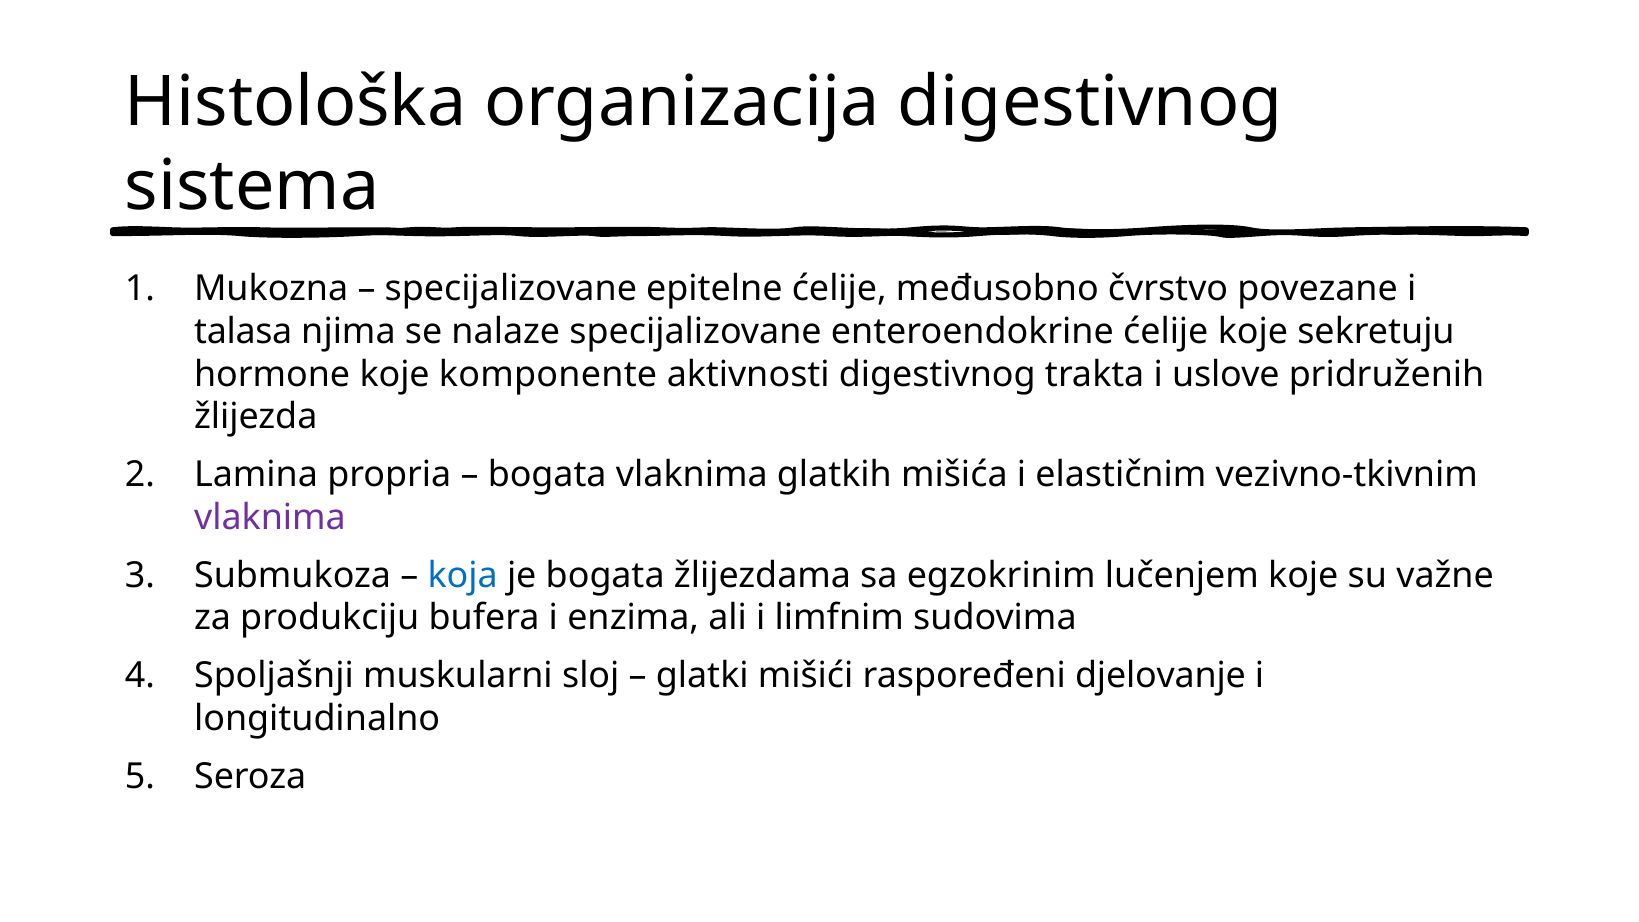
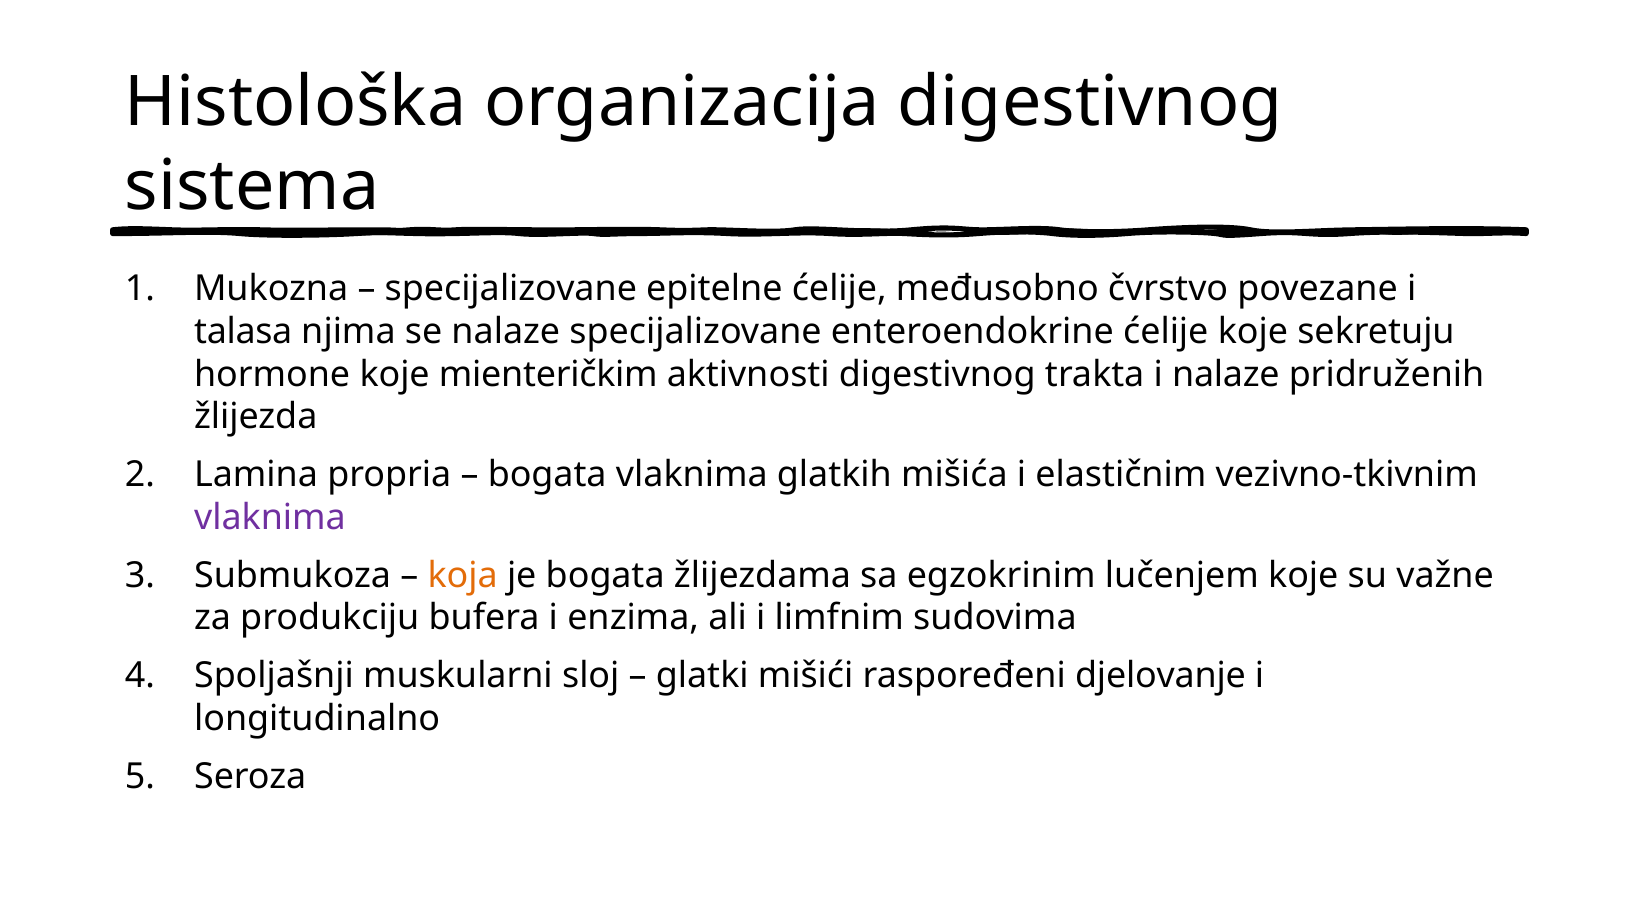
komponente: komponente -> mienteričkim (548, 374)
i uslove: uslove -> nalaze (1226, 374)
koja colour: blue -> orange (463, 575)
